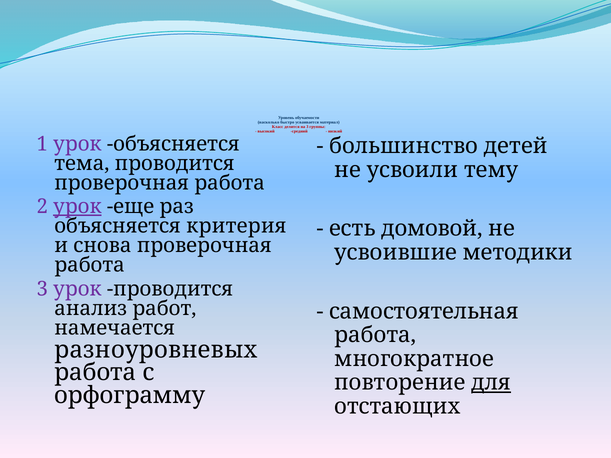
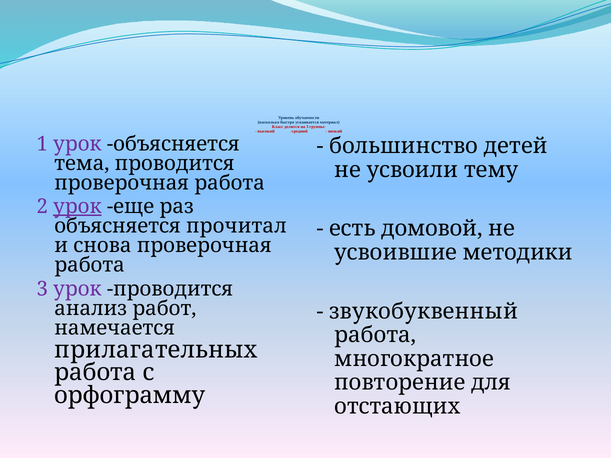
критерия: критерия -> прочитал (236, 226)
самостоятельная: самостоятельная -> звукобуквенный (424, 311)
разноуровневых: разноуровневых -> прилагательных (156, 350)
для underline: present -> none (491, 383)
